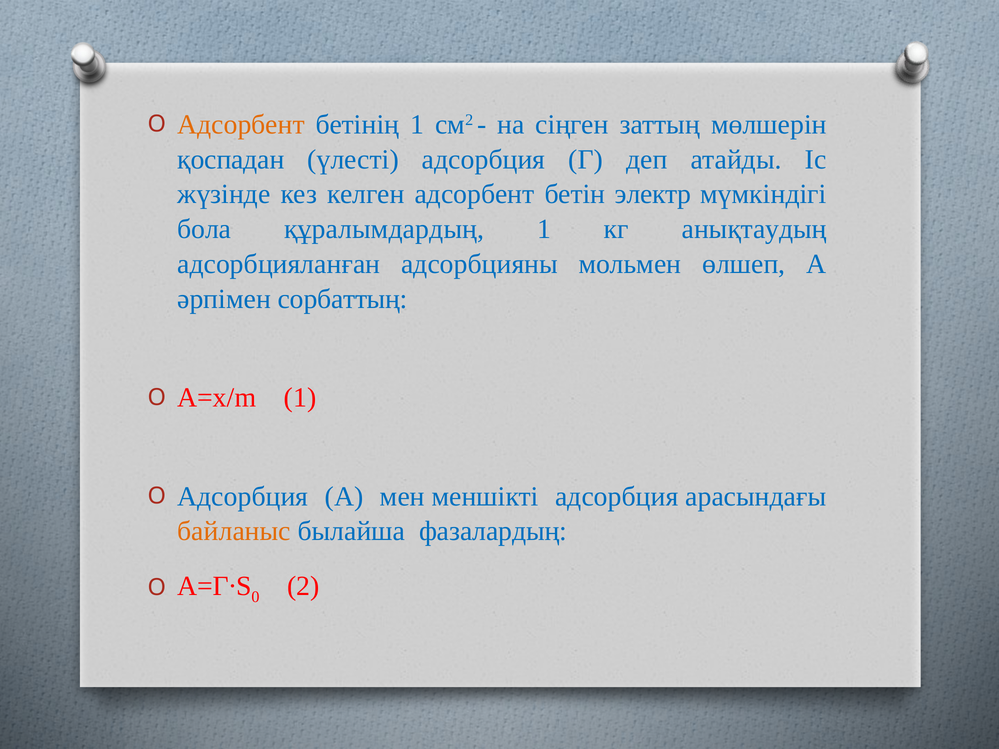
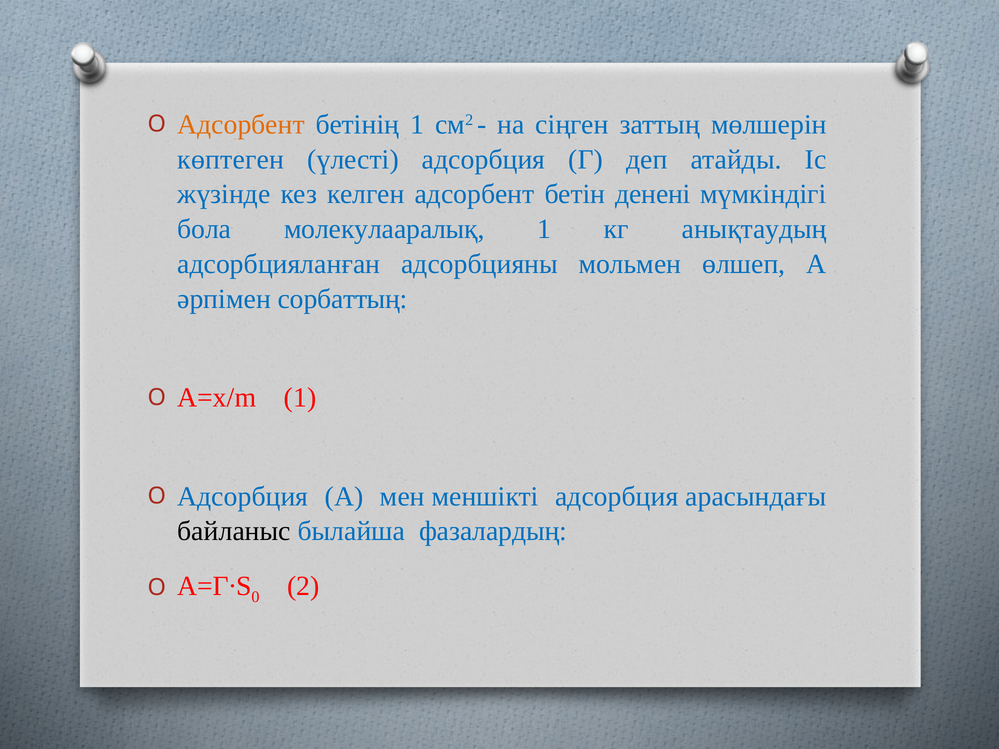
қоспадан: қоспадан -> көптеген (231, 159)
электр: электр -> денені (653, 194)
құралымдардың: құралымдардың -> молекулааралық (384, 229)
байланыс colour: orange -> black (234, 532)
